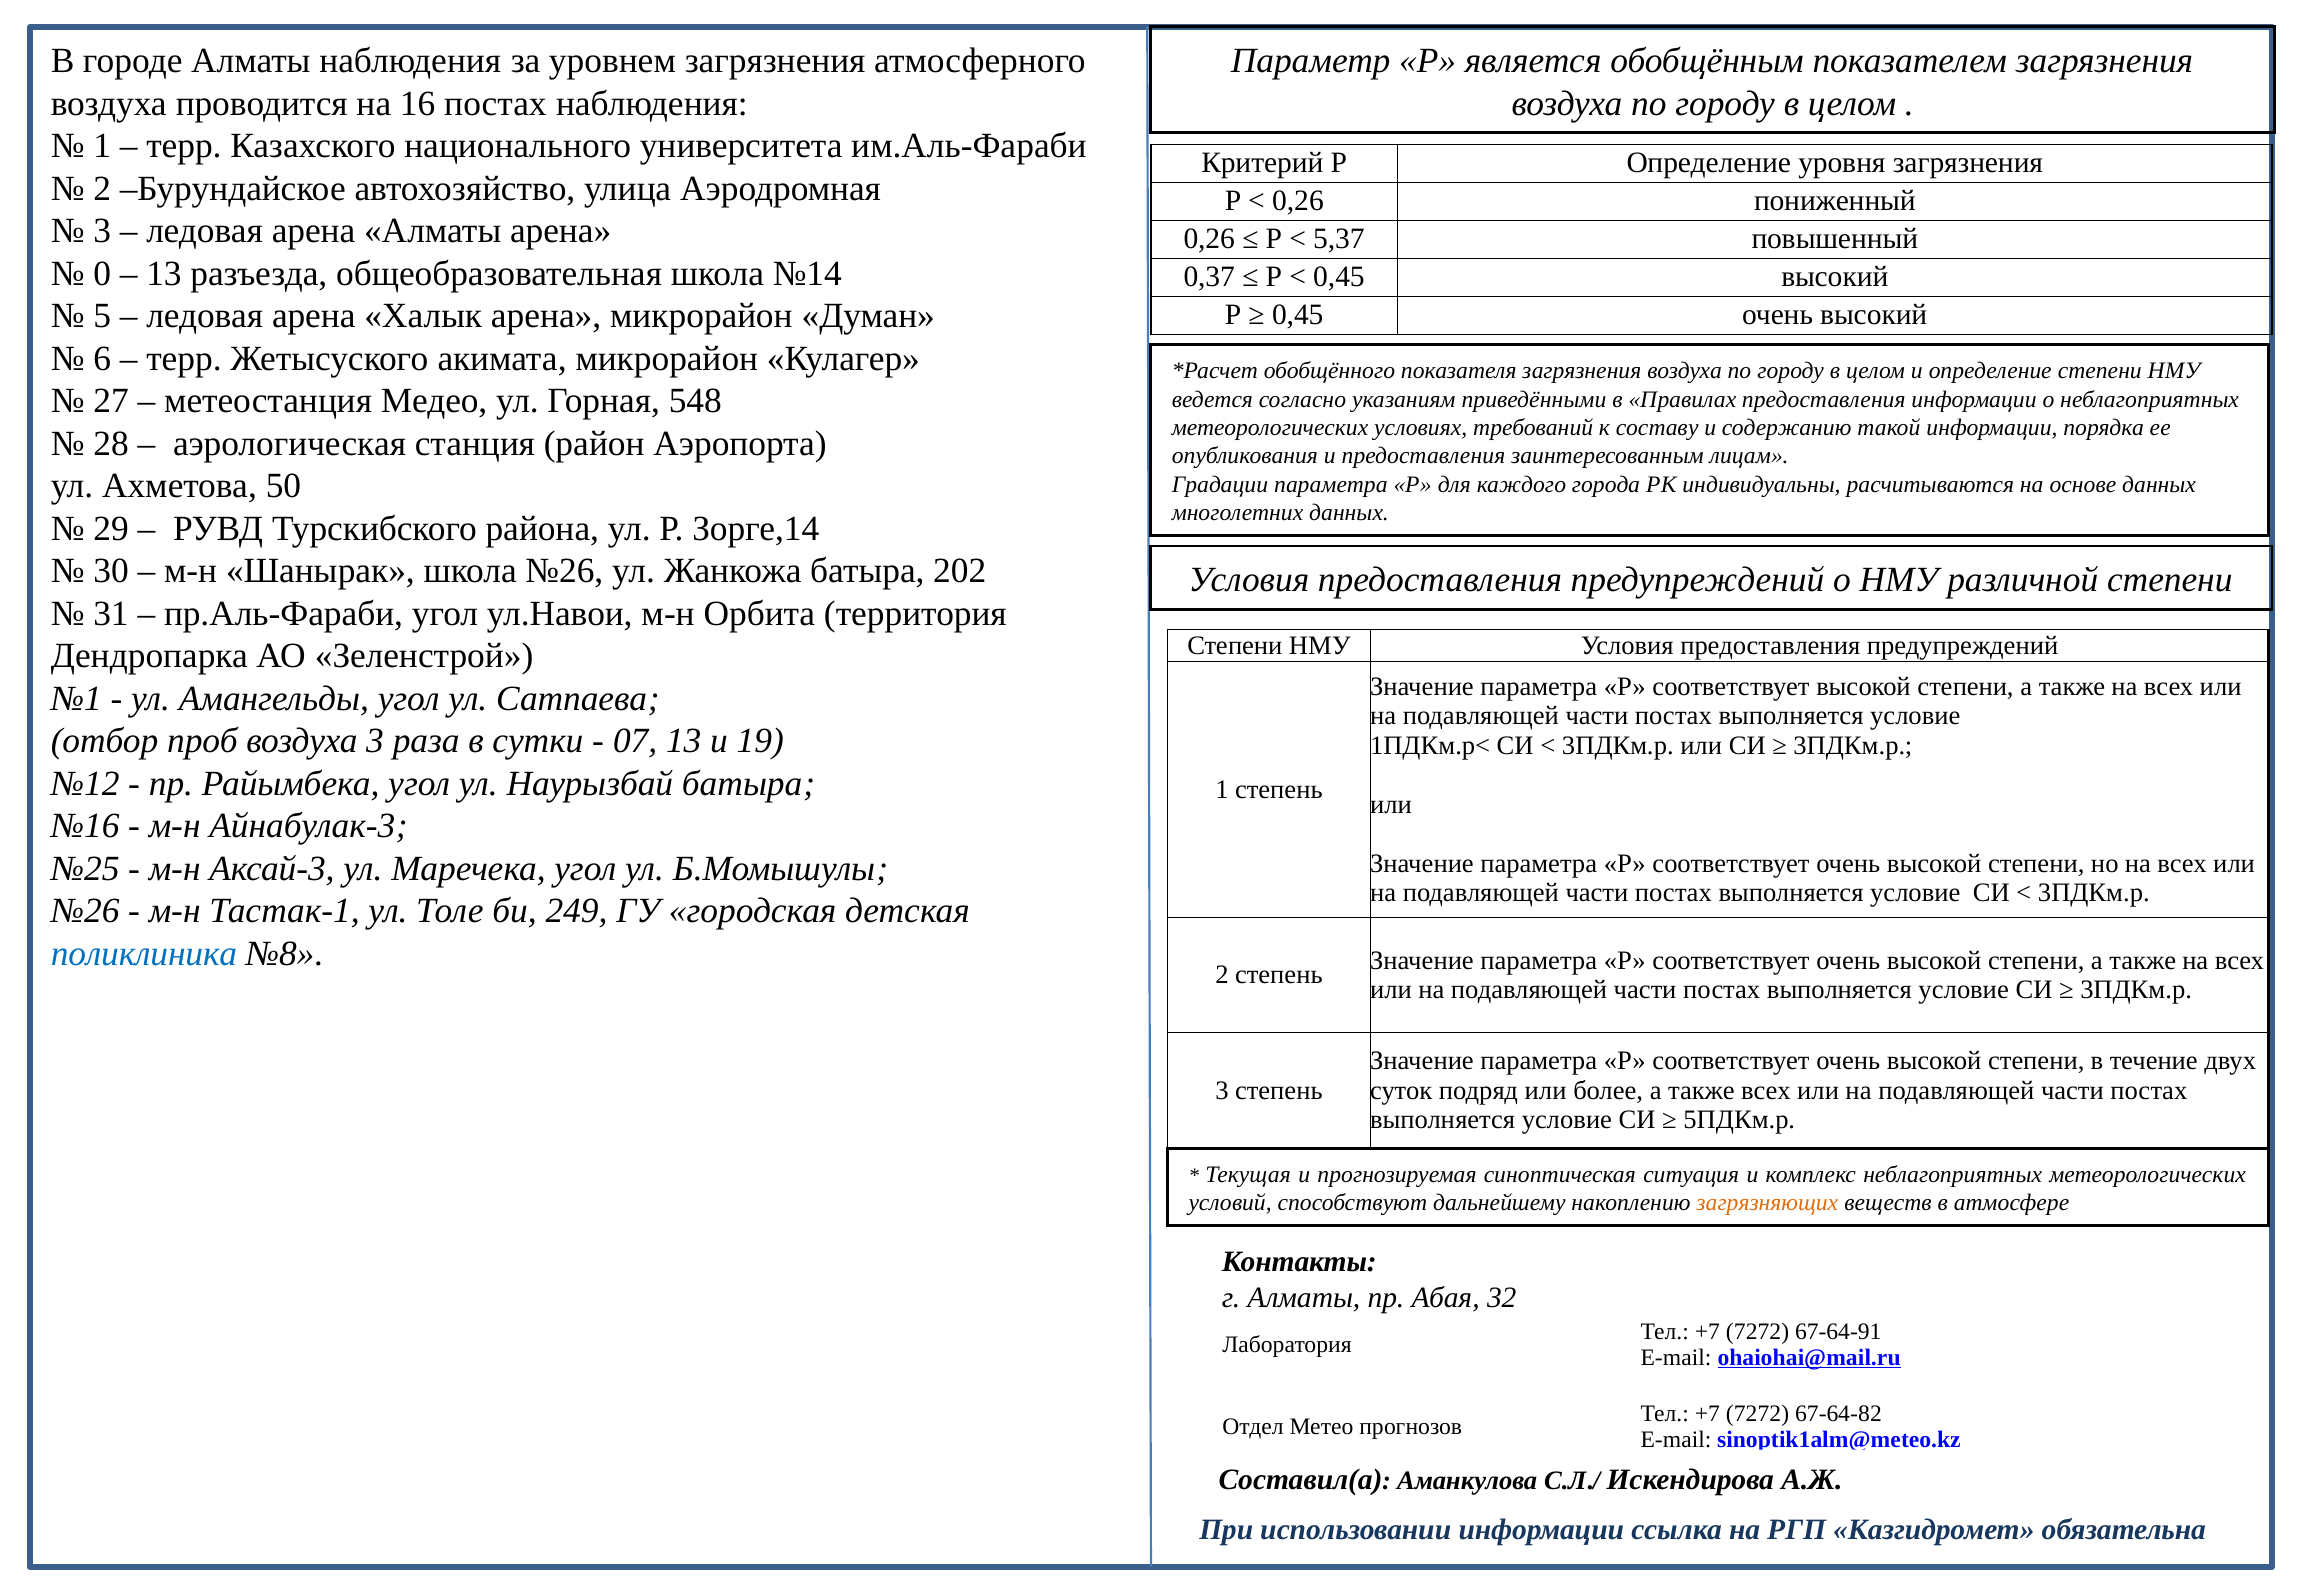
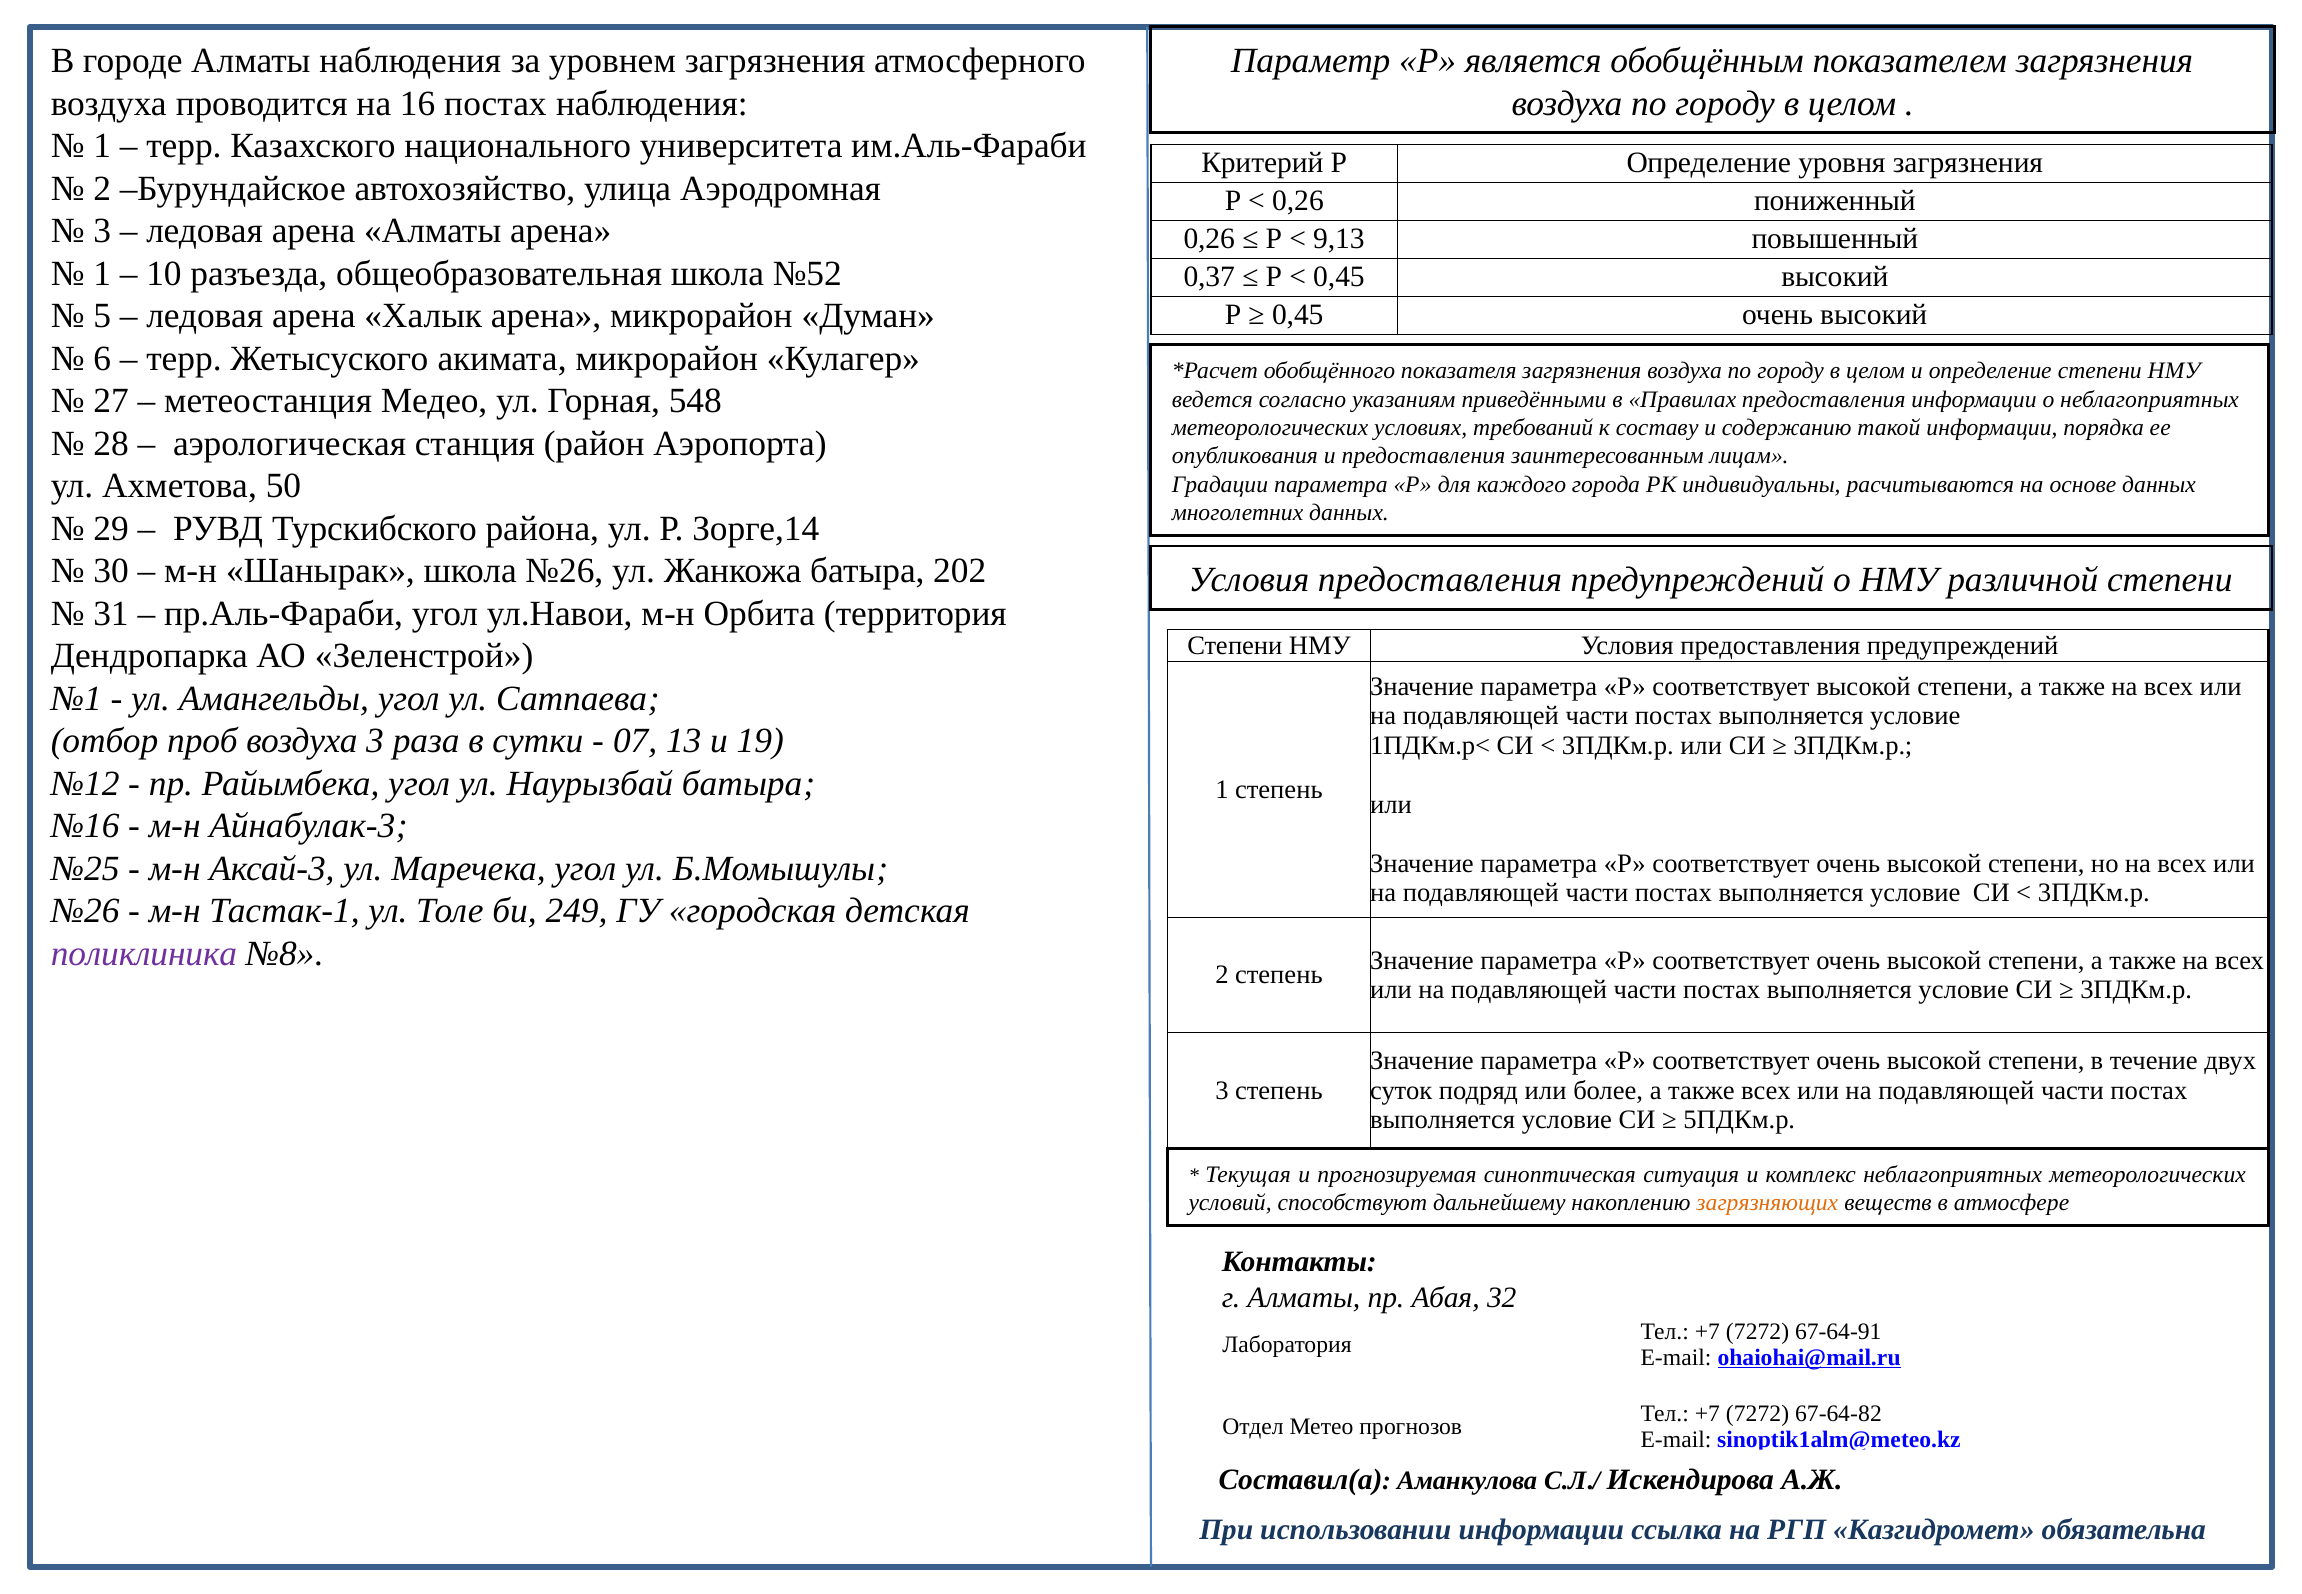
5,37: 5,37 -> 9,13 (1339, 239)
0: 0 -> 1 (102, 274)
13: 13 -> 10 (164, 274)
№14: №14 -> №52 (807, 274)
поликлиника colour: blue -> purple (144, 953)
